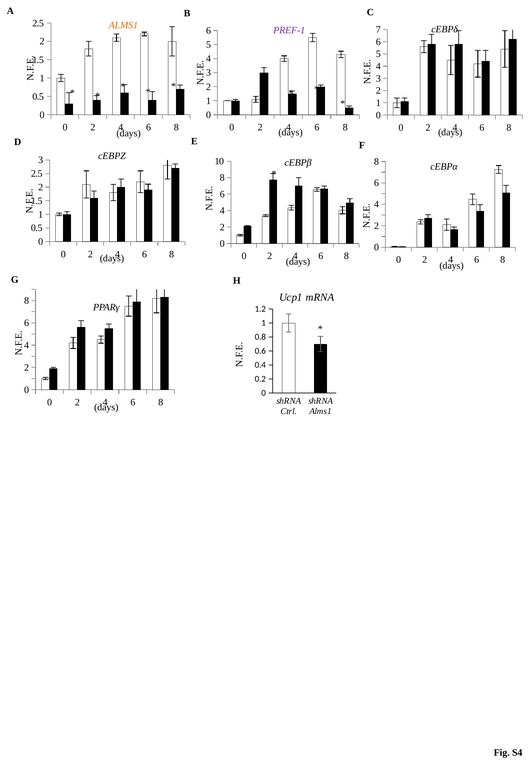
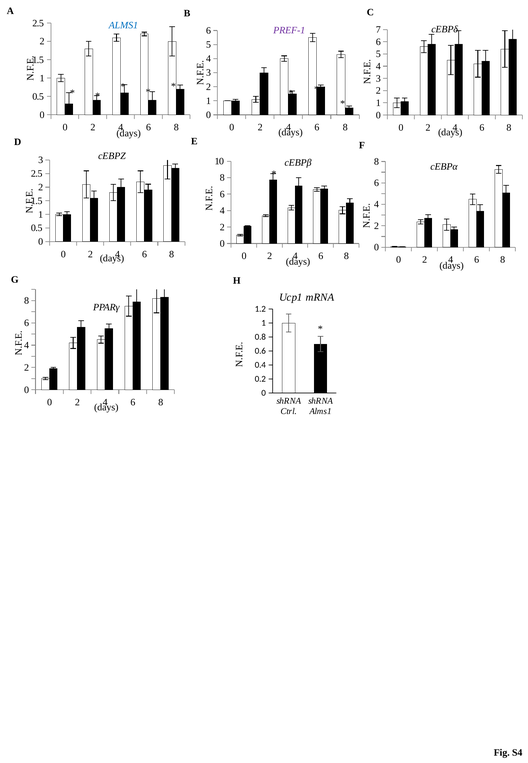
ALMS1 colour: orange -> blue (123, 25)
